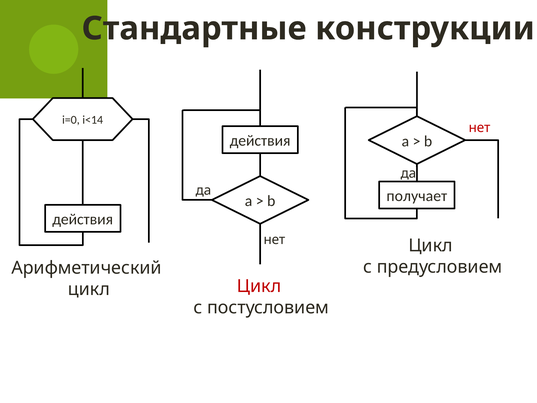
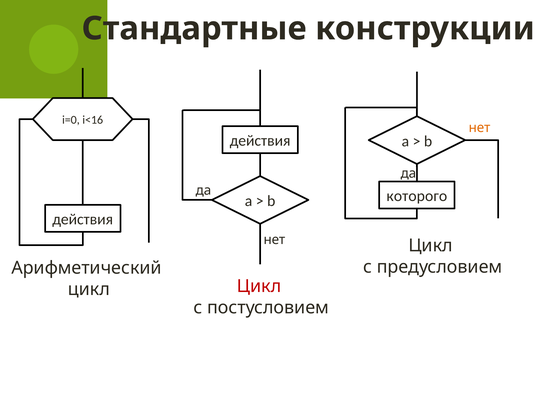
i<14: i<14 -> i<16 (93, 120)
нет colour: red -> orange (479, 128)
получает: получает -> которого (417, 196)
